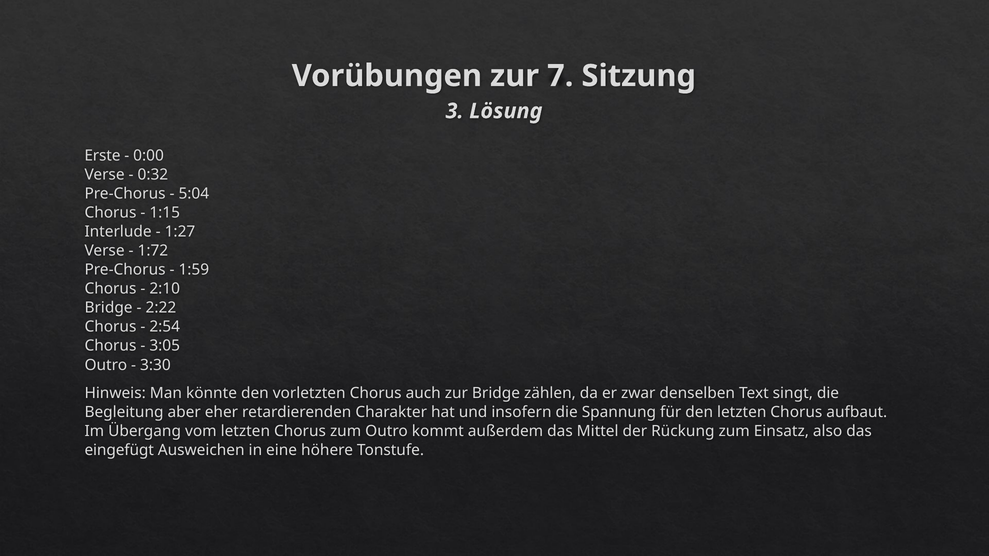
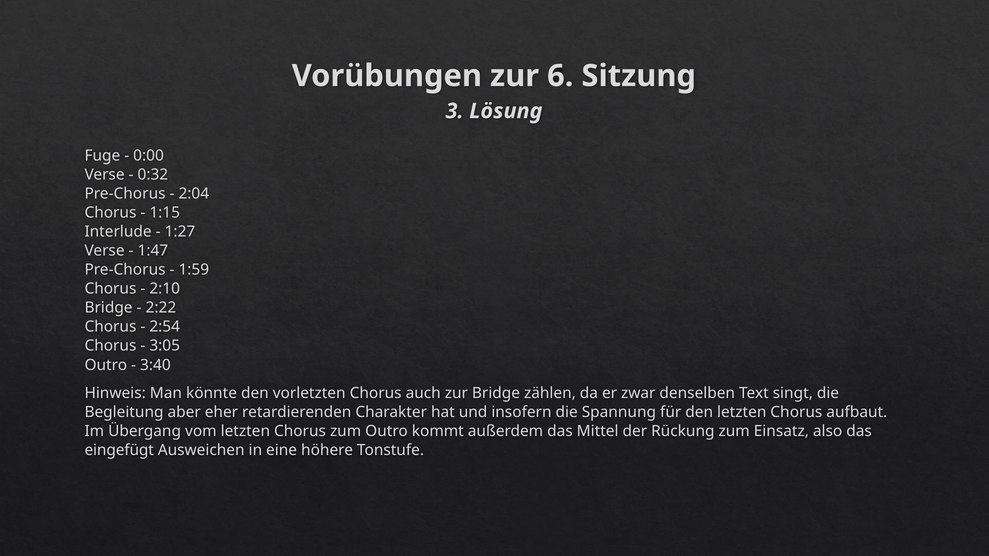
7: 7 -> 6 (560, 76)
Erste: Erste -> Fuge (102, 156)
5:04: 5:04 -> 2:04 (194, 194)
1:72: 1:72 -> 1:47 (153, 251)
3:30: 3:30 -> 3:40 (155, 365)
